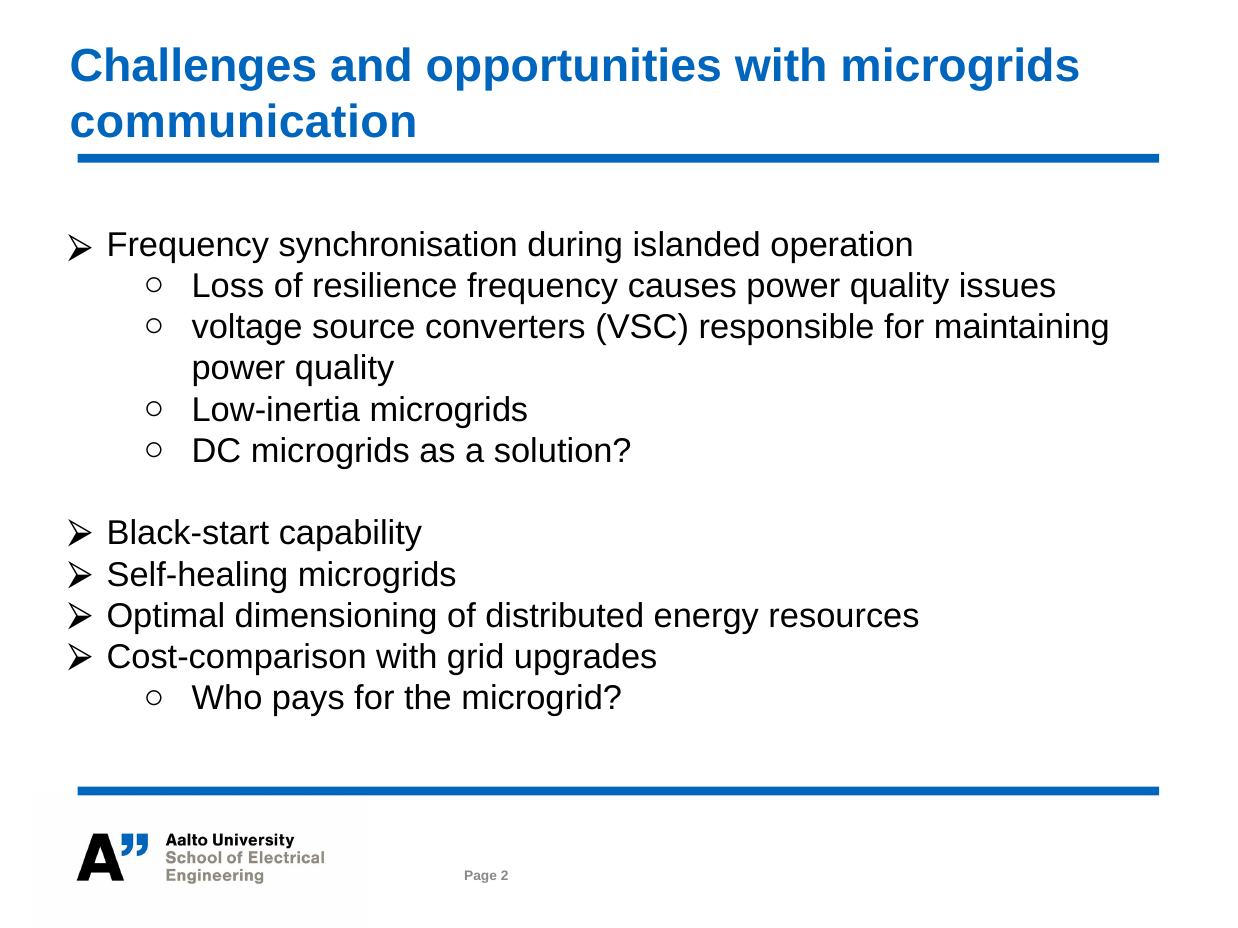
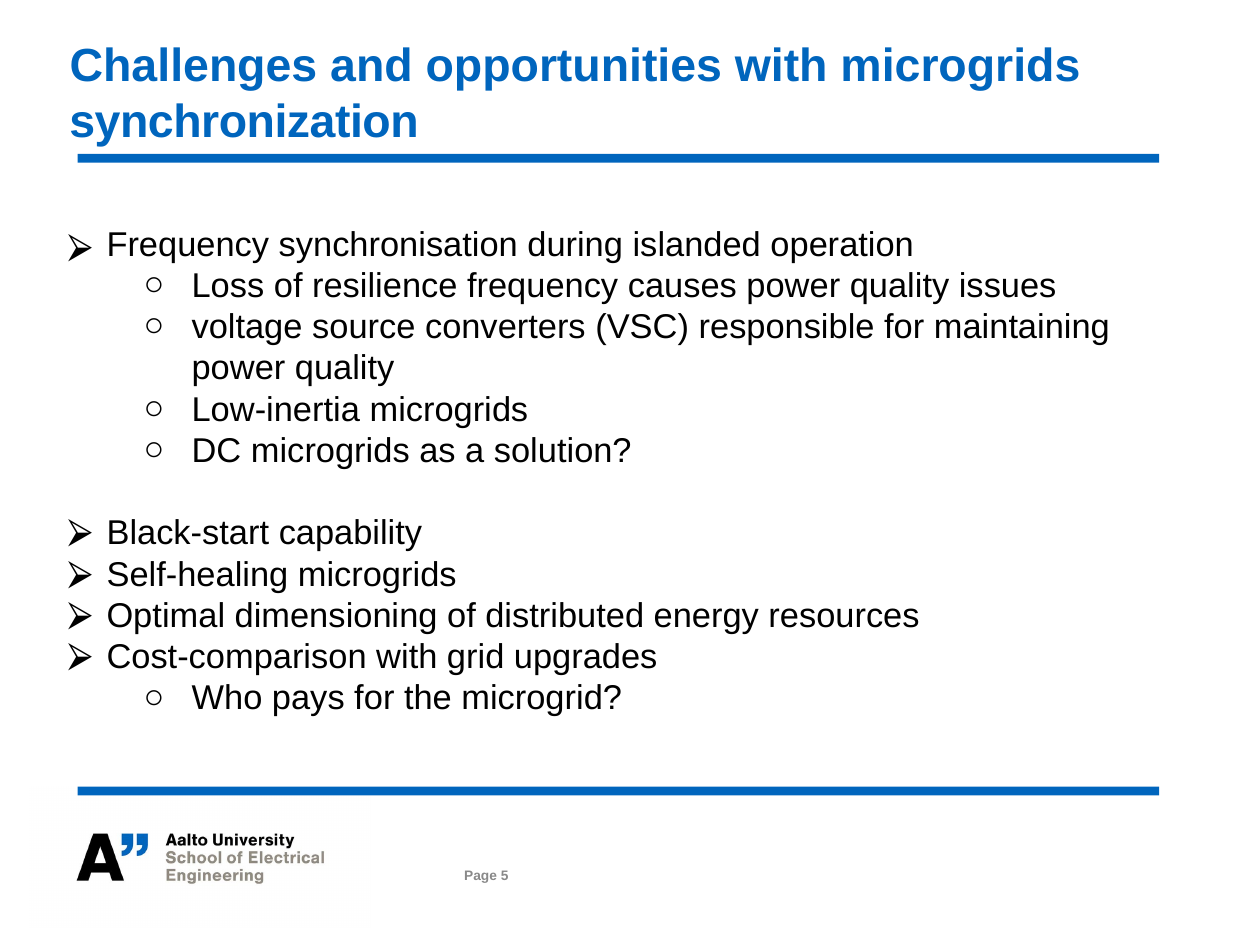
communication: communication -> synchronization (244, 122)
2: 2 -> 5 (505, 876)
